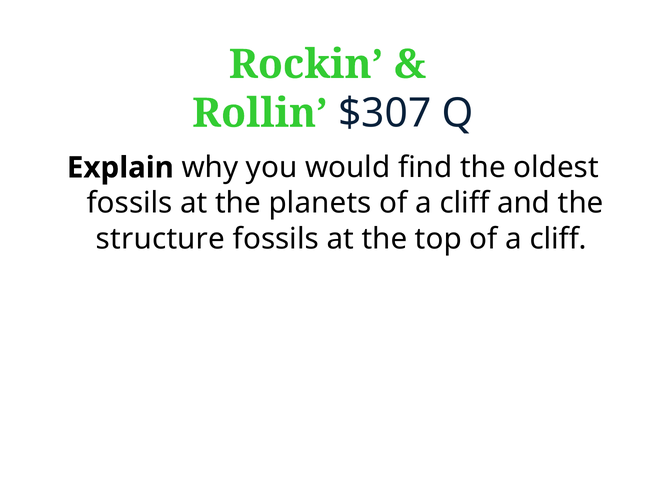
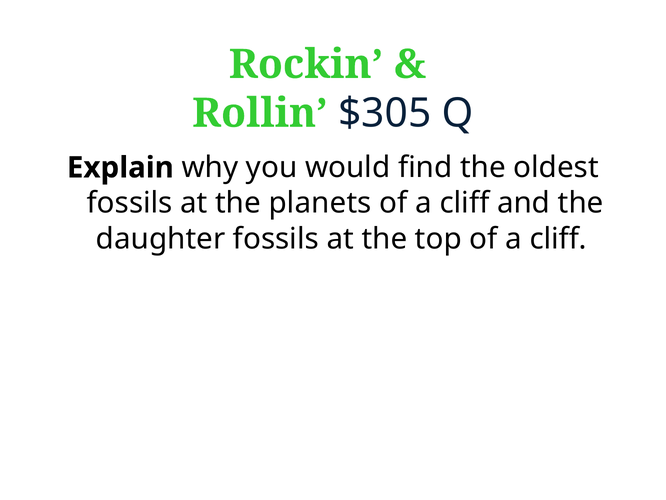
$307: $307 -> $305 (385, 113)
structure: structure -> daughter (161, 239)
